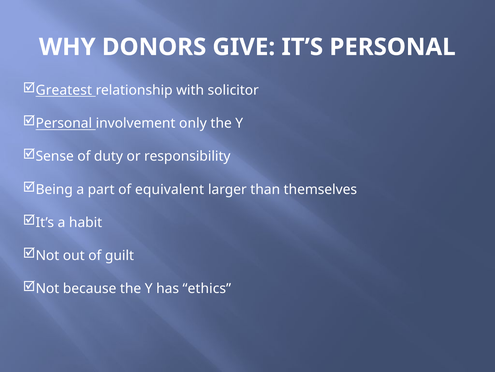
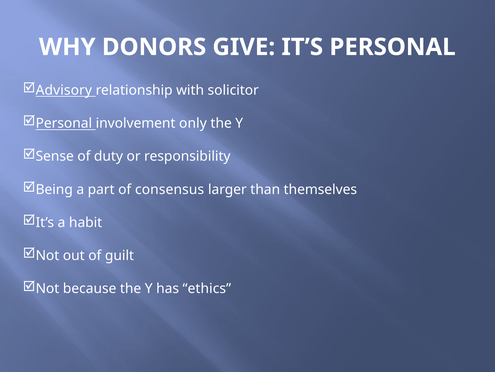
Greatest: Greatest -> Advisory (64, 90)
equivalent: equivalent -> consensus (170, 189)
